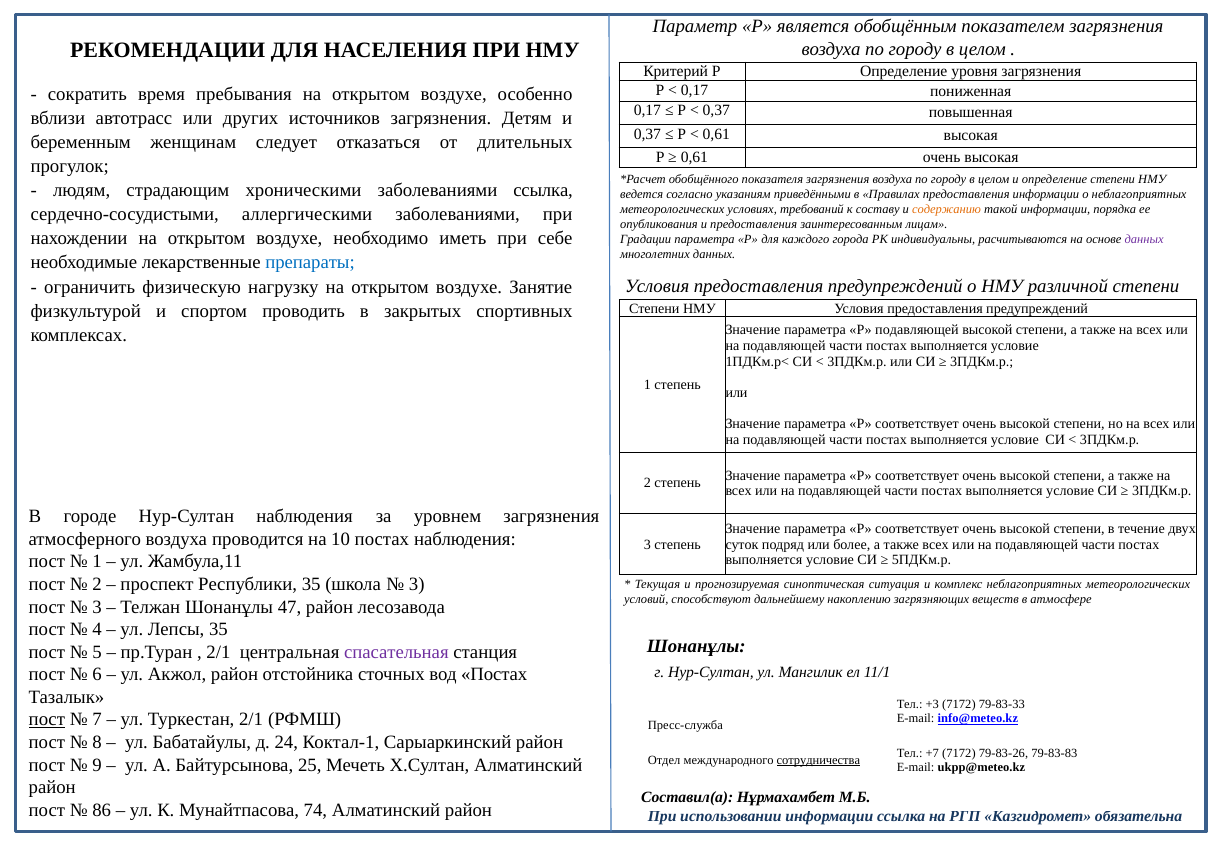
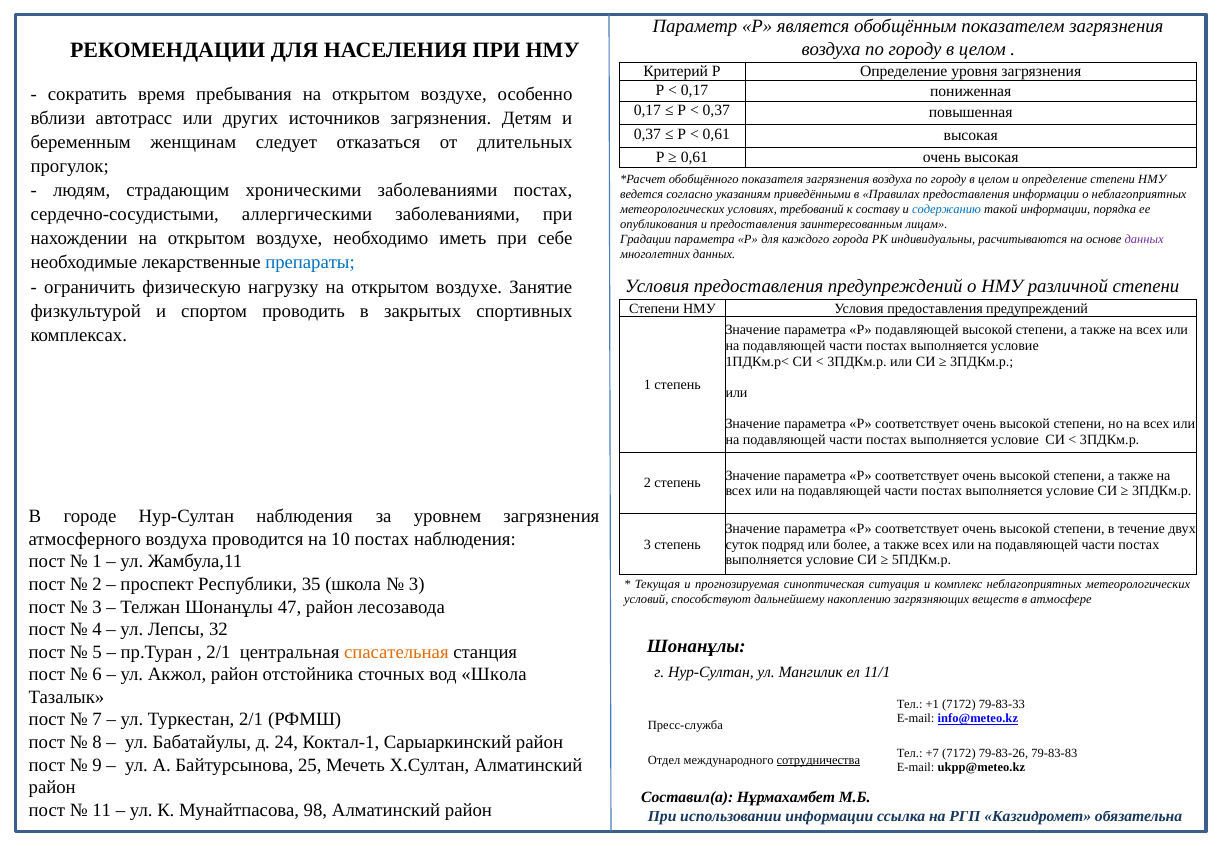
заболеваниями ссылка: ссылка -> постах (543, 190)
содержанию colour: orange -> blue (947, 210)
Лепсы 35: 35 -> 32 (218, 629)
спасательная colour: purple -> orange (396, 652)
вод Постах: Постах -> Школа (494, 675)
+3: +3 -> +1 (932, 705)
пост underline: present -> none (47, 720)
86: 86 -> 11 (102, 810)
74: 74 -> 98 (315, 810)
